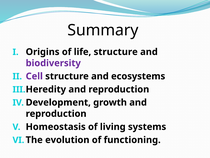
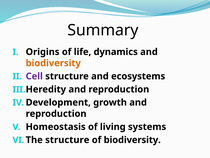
life structure: structure -> dynamics (116, 52)
biodiversity colour: purple -> orange (53, 63)
evolution: evolution -> structure (67, 139)
of functioning: functioning -> biodiversity (132, 139)
